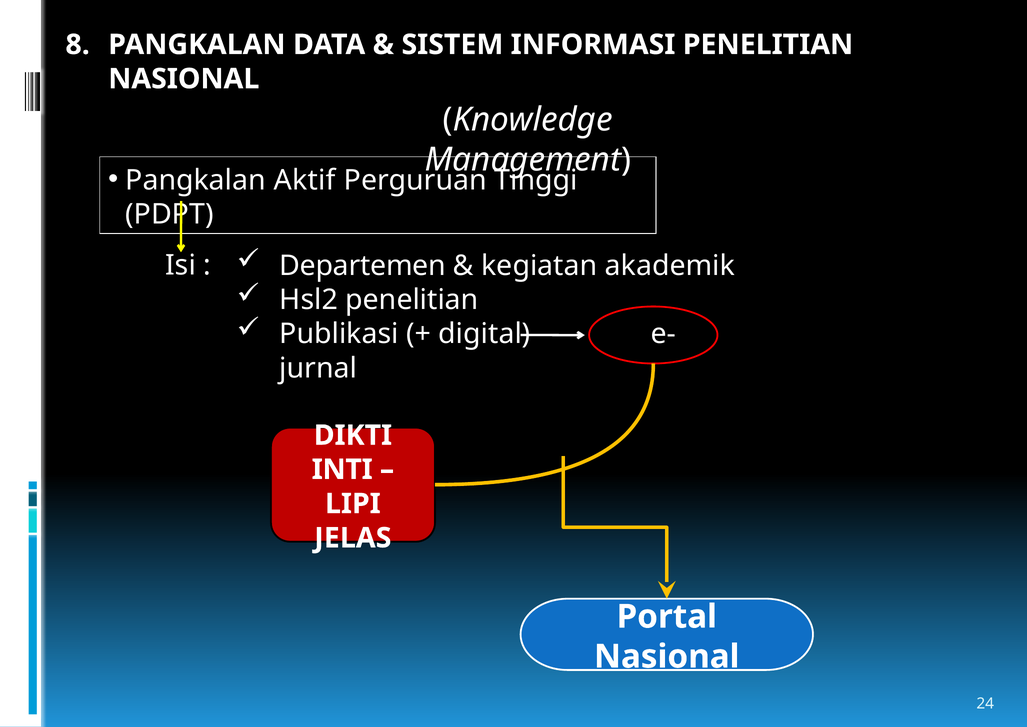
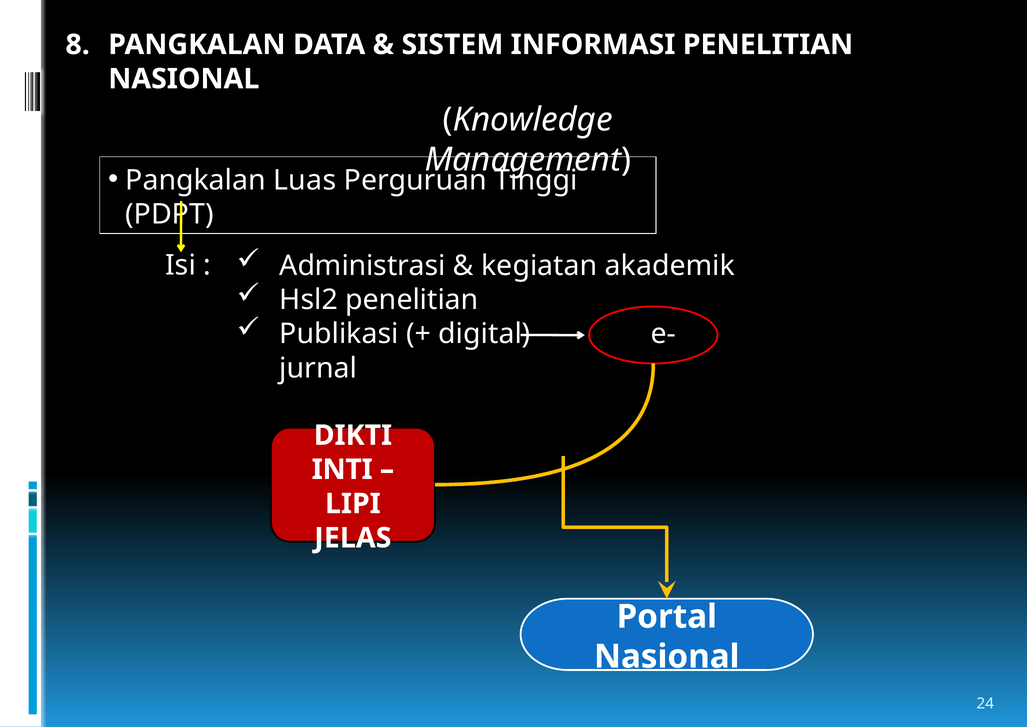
Aktif: Aktif -> Luas (305, 180)
Departemen: Departemen -> Administrasi (363, 266)
